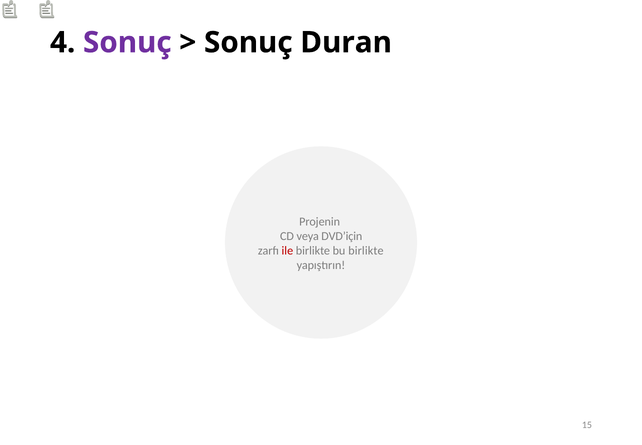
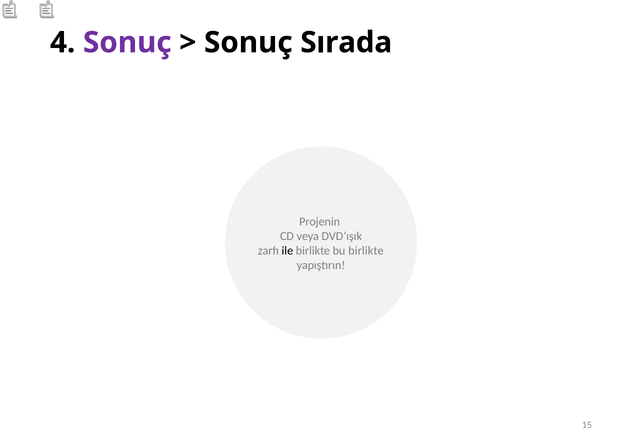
Duran: Duran -> Sırada (346, 42)
DVD’için: DVD’için -> DVD’ışık (342, 236)
ile colour: red -> black (287, 250)
